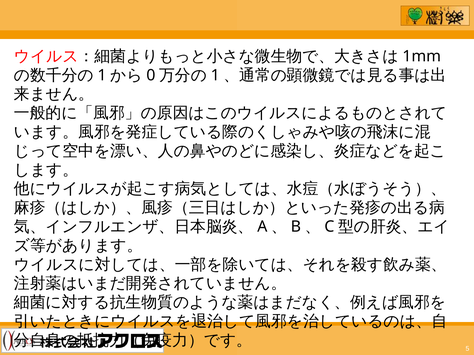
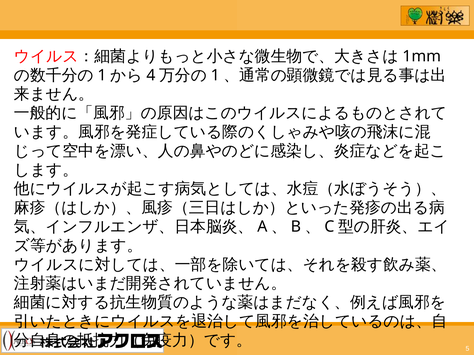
0: 0 -> 4 (151, 75)
